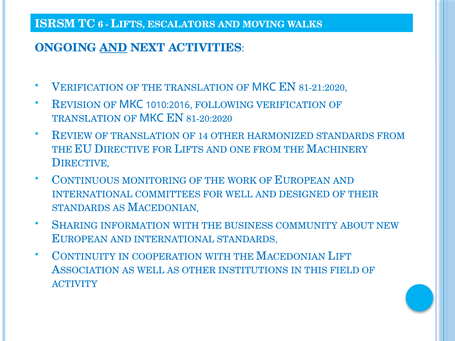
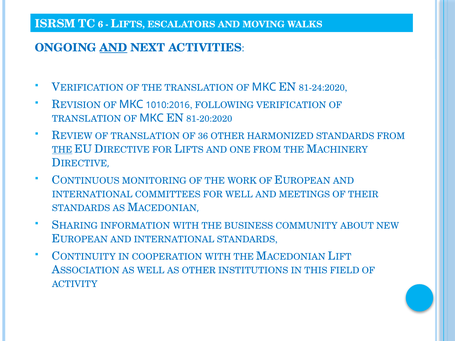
81-21:2020: 81-21:2020 -> 81-24:2020 (323, 88)
14: 14 -> 36 (203, 136)
THE underline: none -> present (62, 150)
DESIGNED: DESIGNED -> MEETINGS (304, 195)
